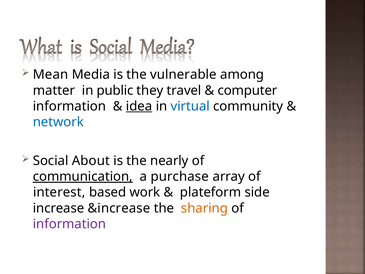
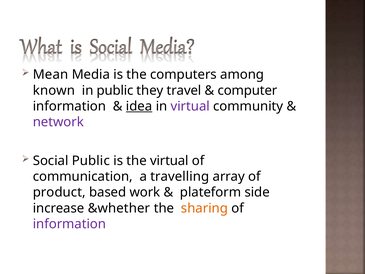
vulnerable: vulnerable -> computers (183, 75)
matter: matter -> known (54, 90)
virtual colour: blue -> purple (190, 106)
network colour: blue -> purple (58, 122)
Social About: About -> Public (91, 161)
the nearly: nearly -> virtual (169, 161)
communication underline: present -> none (83, 176)
purchase: purchase -> travelling (180, 176)
interest: interest -> product (59, 192)
&increase: &increase -> &whether (119, 208)
